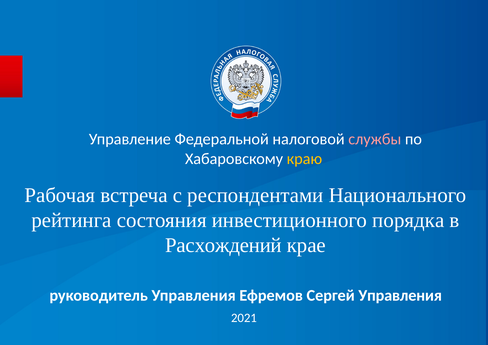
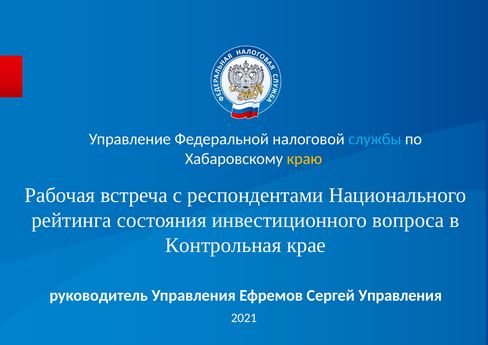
службы colour: pink -> light blue (375, 139)
порядка: порядка -> вопроса (408, 220)
Расхождений: Расхождений -> Контрольная (223, 245)
